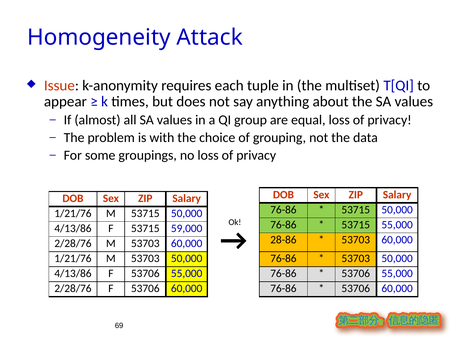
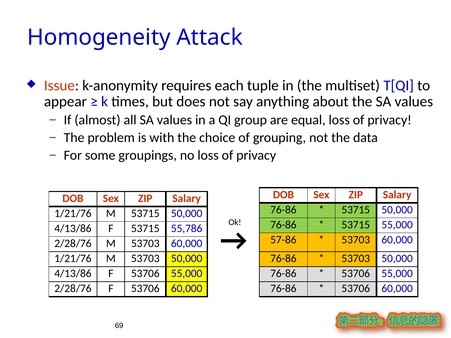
59,000: 59,000 -> 55,786 (187, 229)
28-86: 28-86 -> 57-86 (283, 240)
